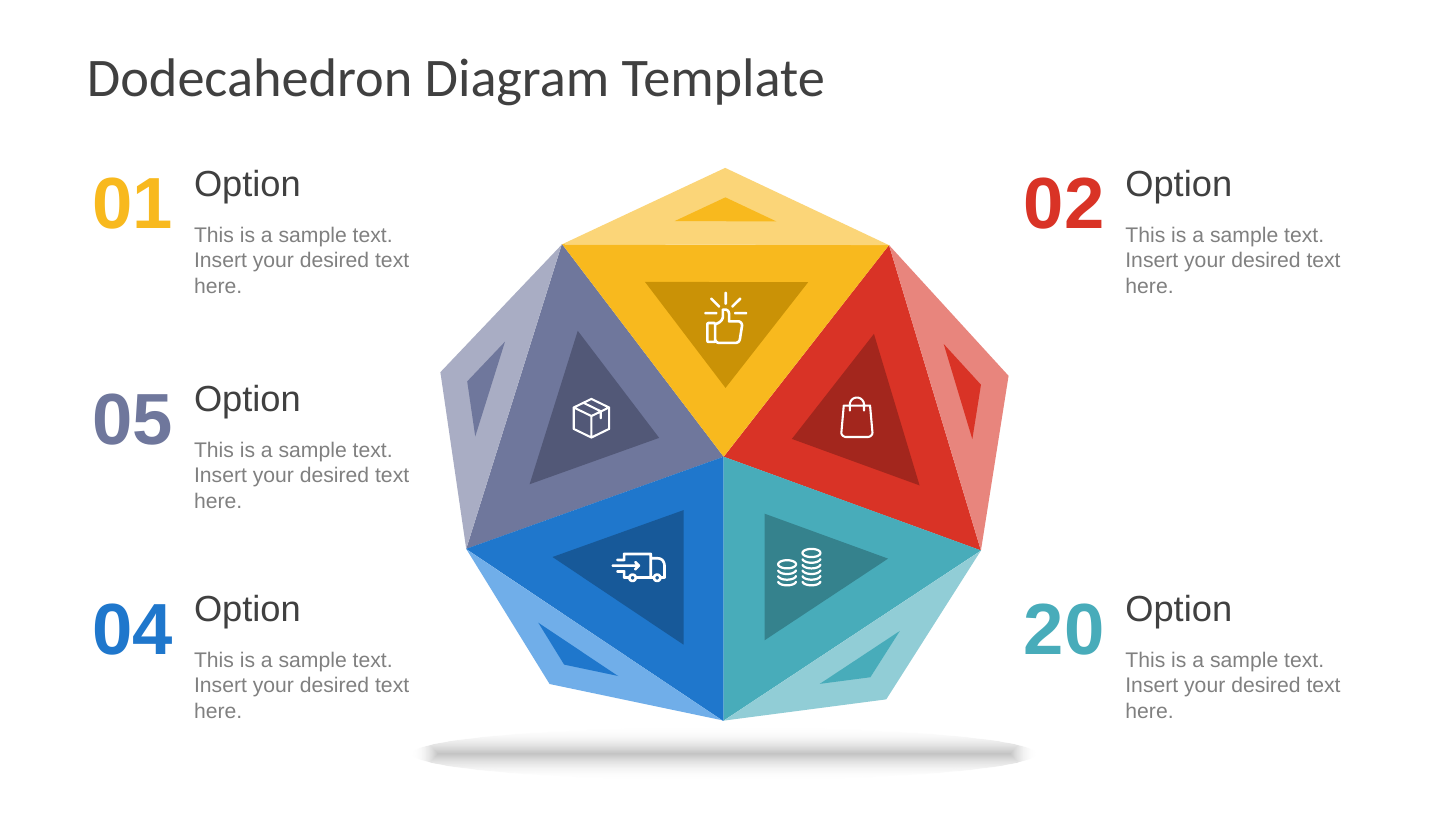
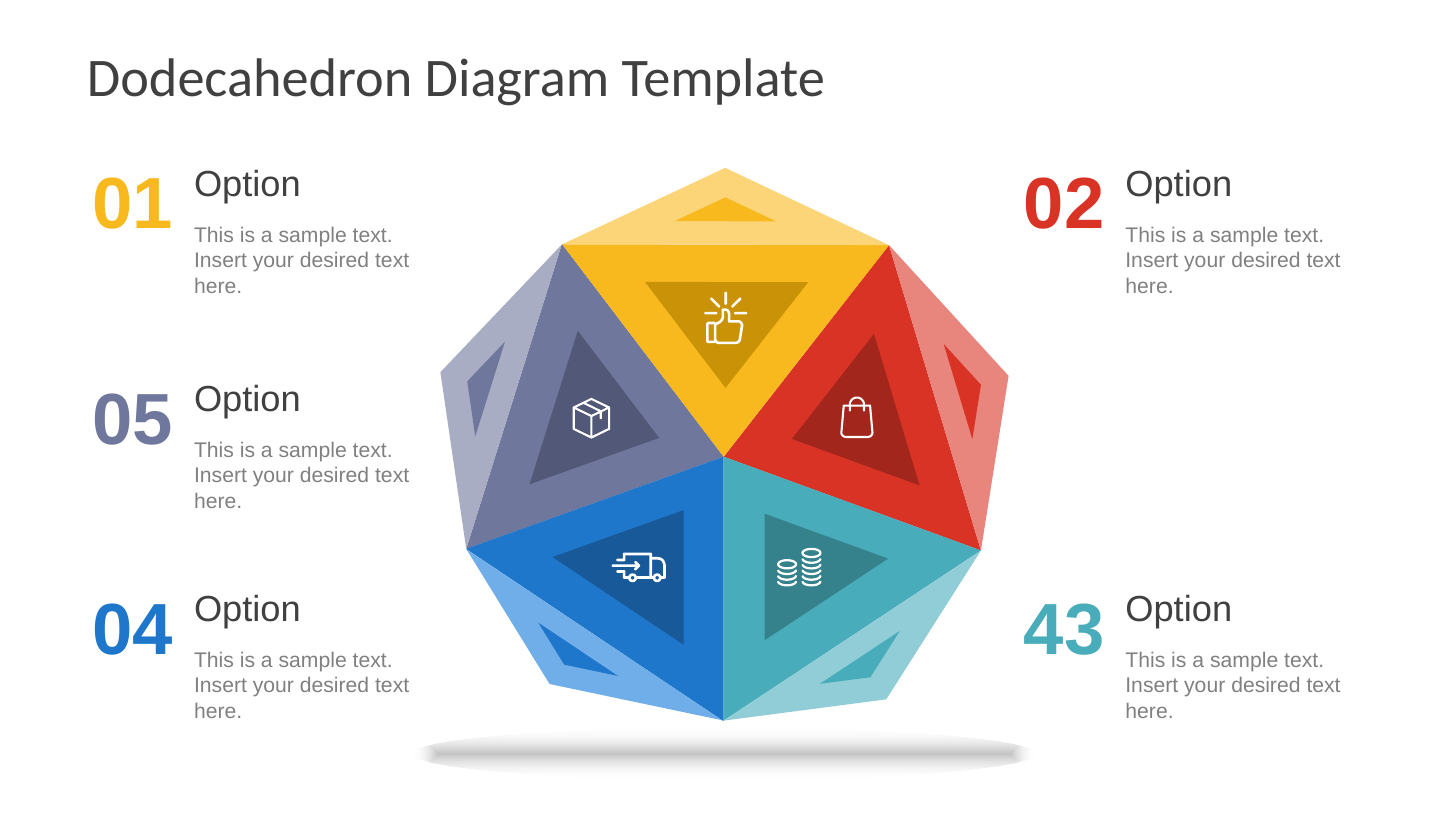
20: 20 -> 43 (1064, 630)
